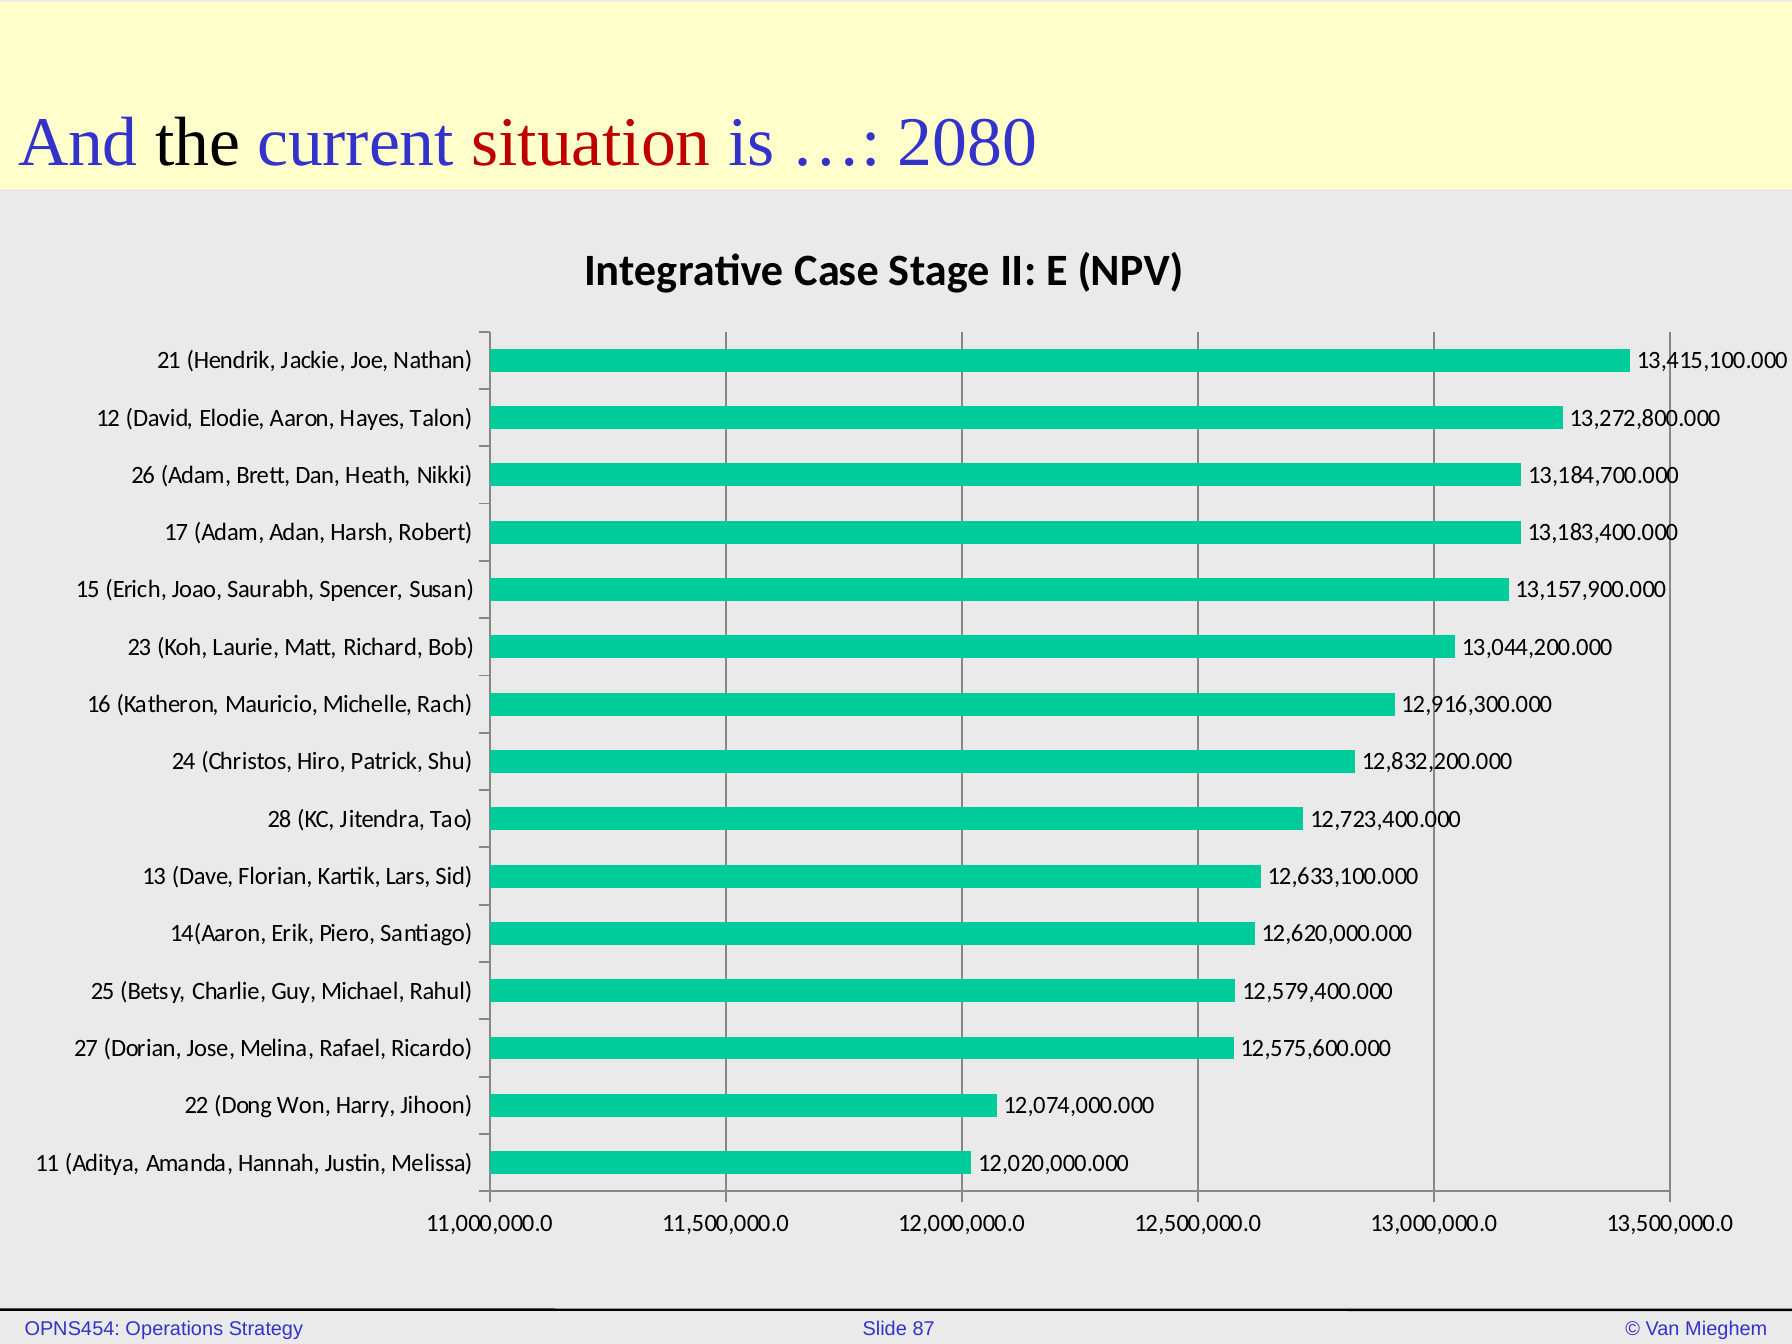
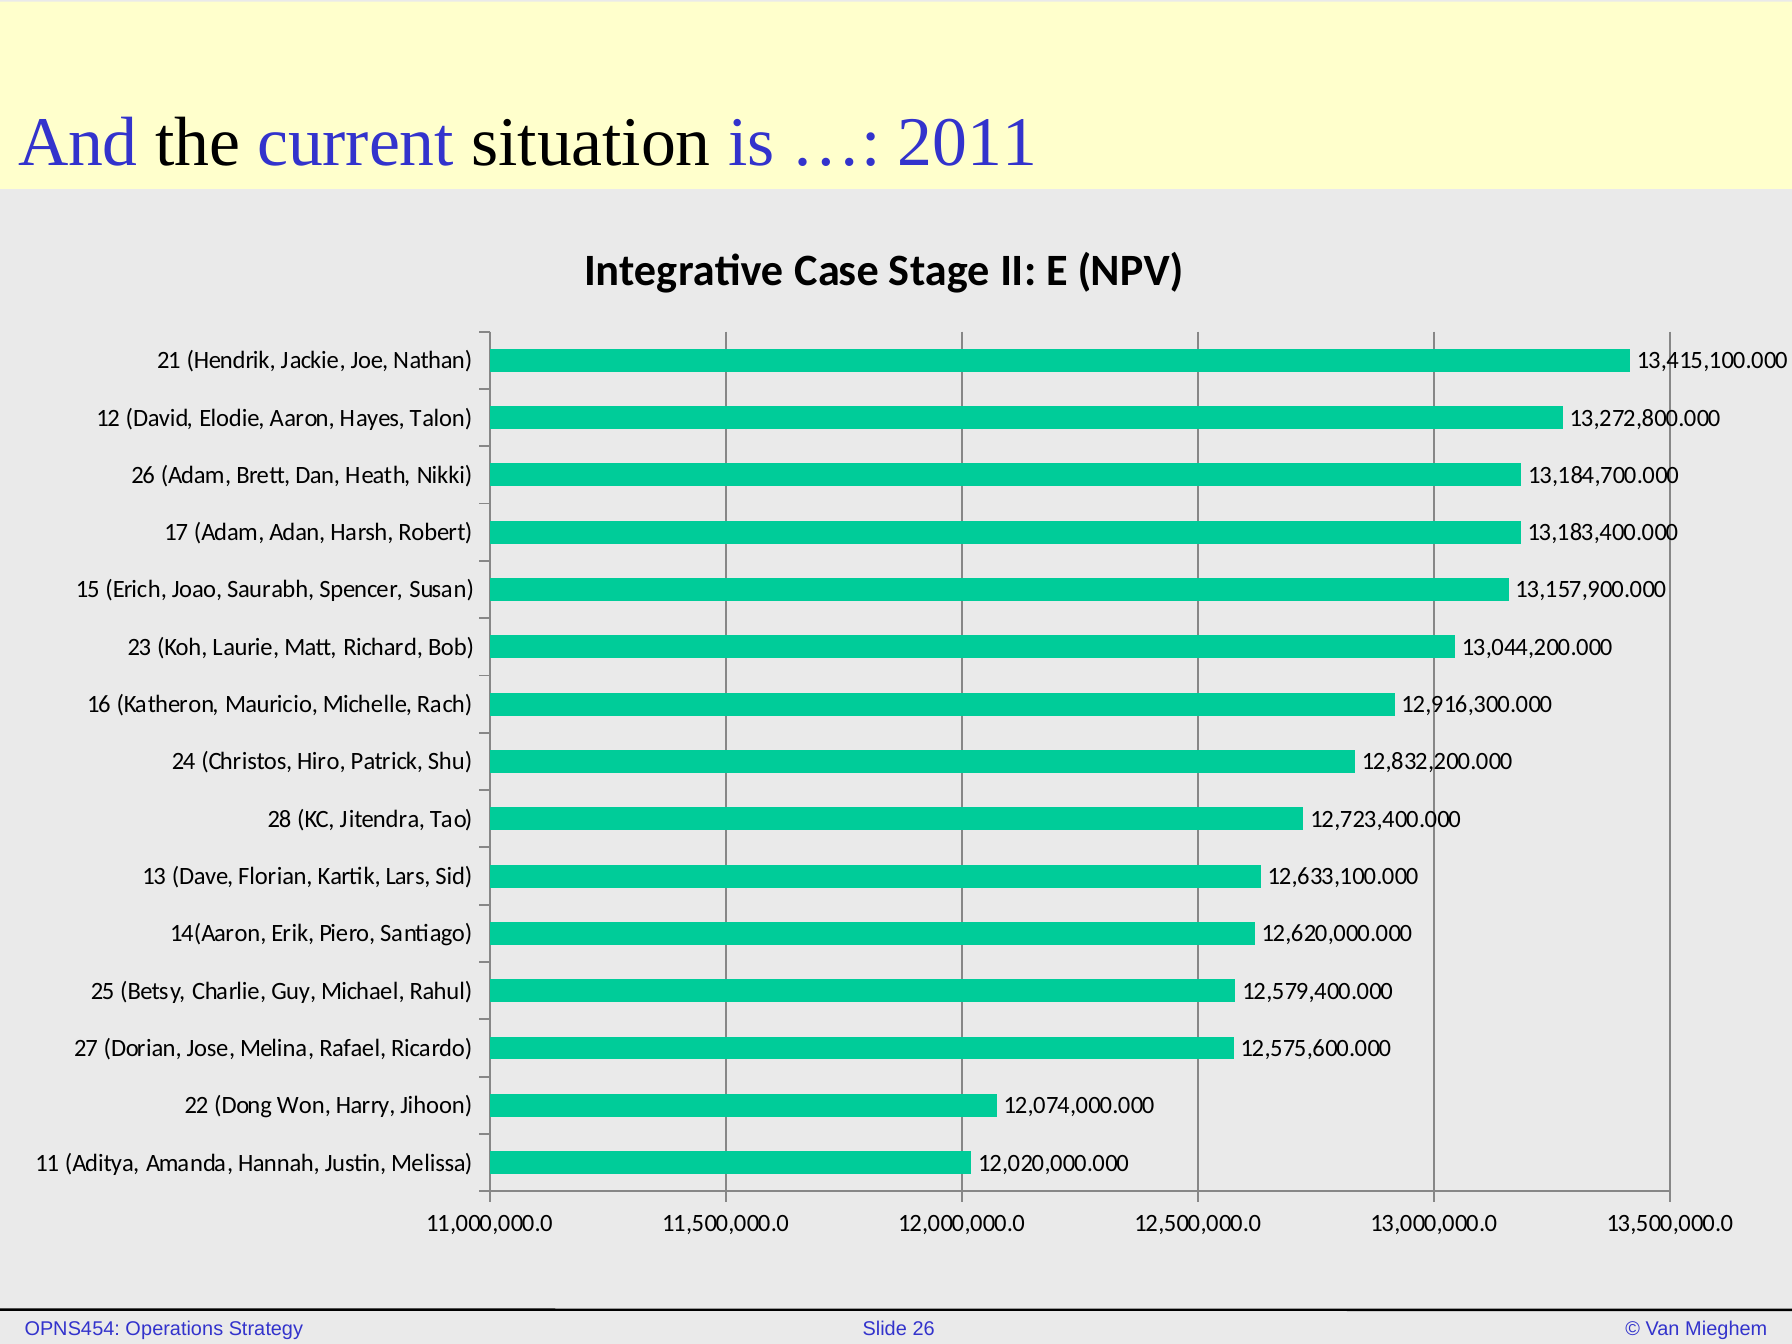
situation colour: red -> black (591, 143)
2080: 2080 -> 2011 (968, 143)
87: 87 -> 26 (924, 1329)
